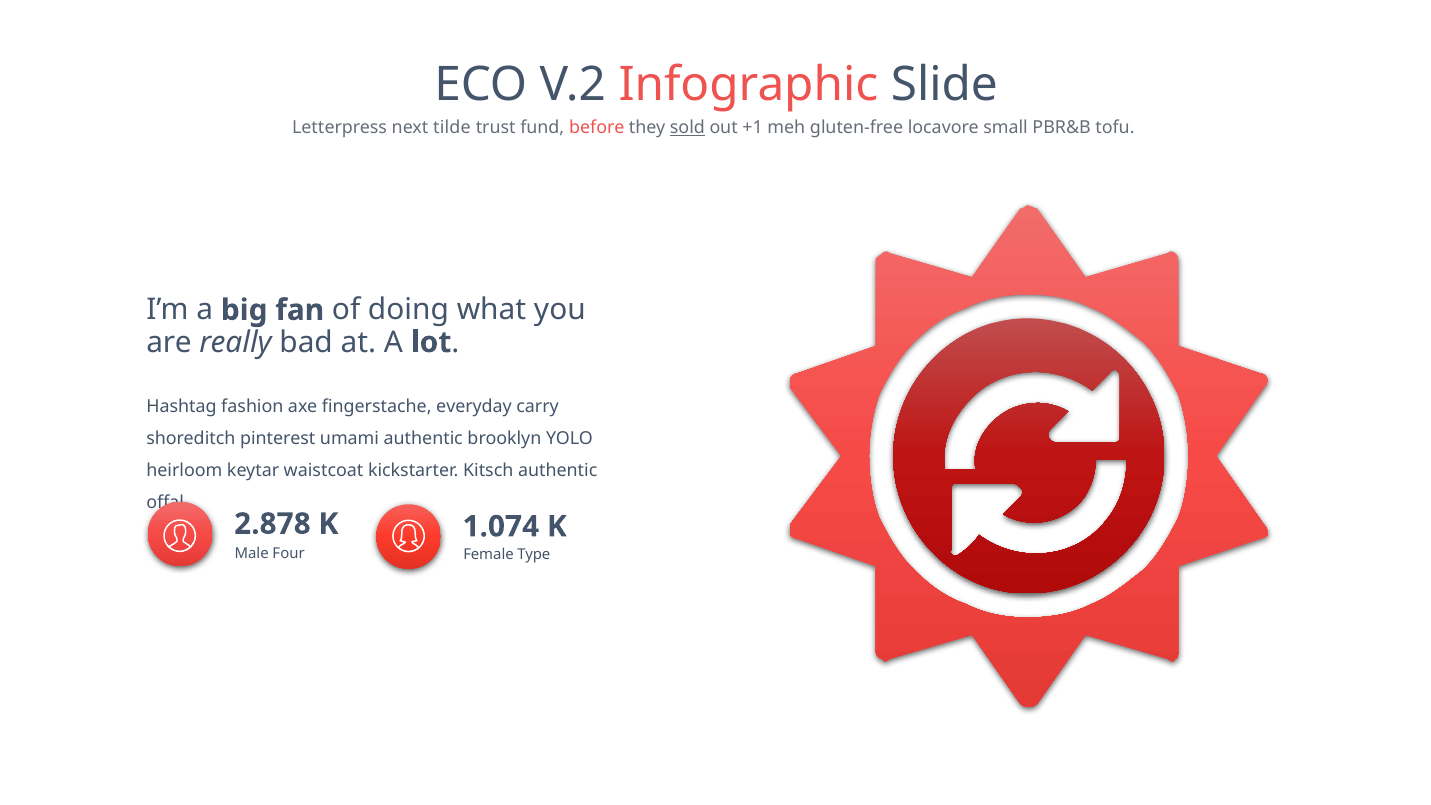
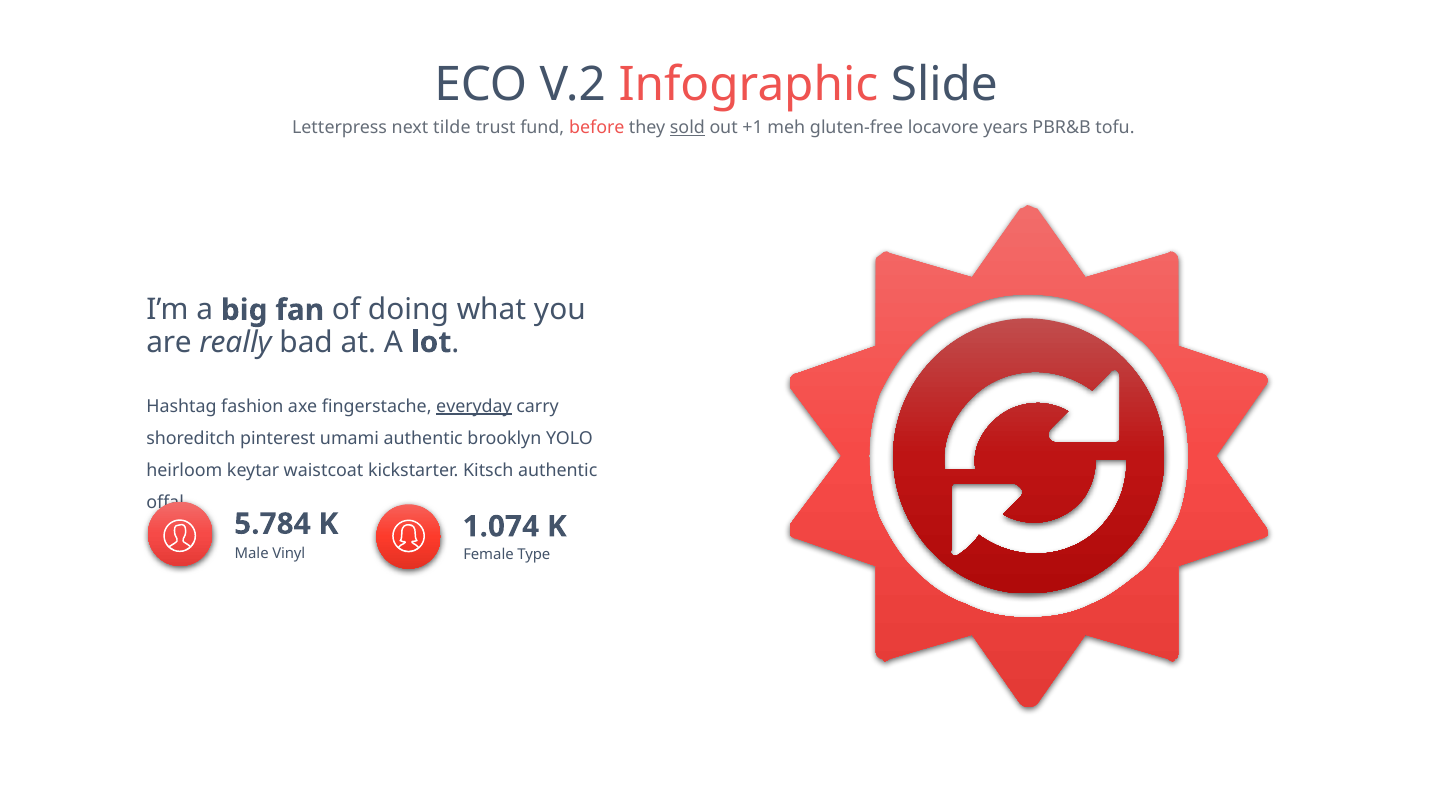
small: small -> years (1006, 127)
everyday underline: none -> present (474, 406)
2.878: 2.878 -> 5.784 (272, 524)
Four: Four -> Vinyl (289, 553)
